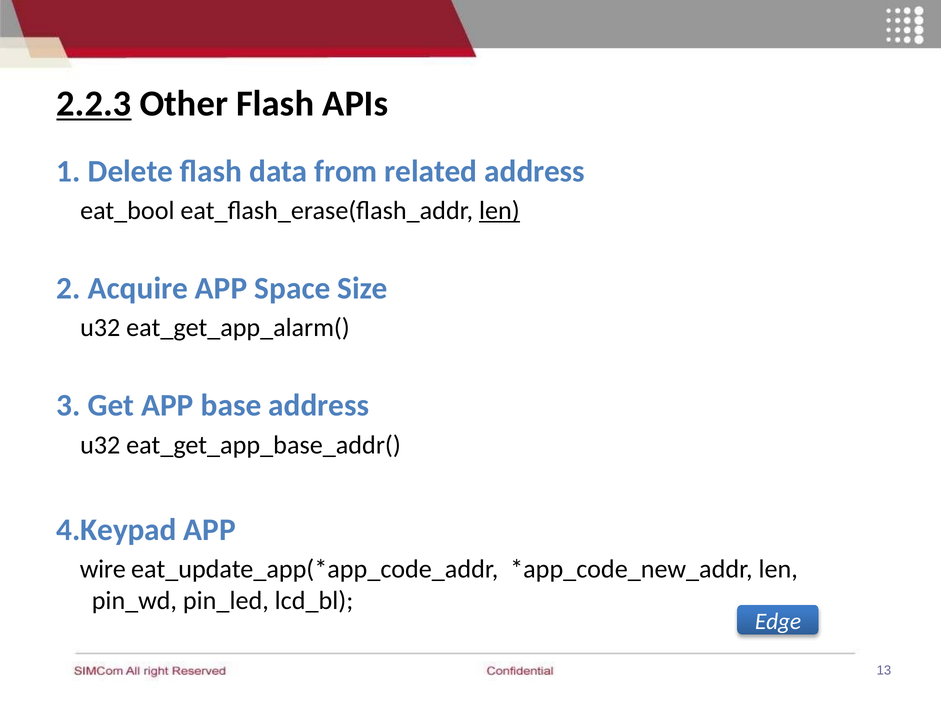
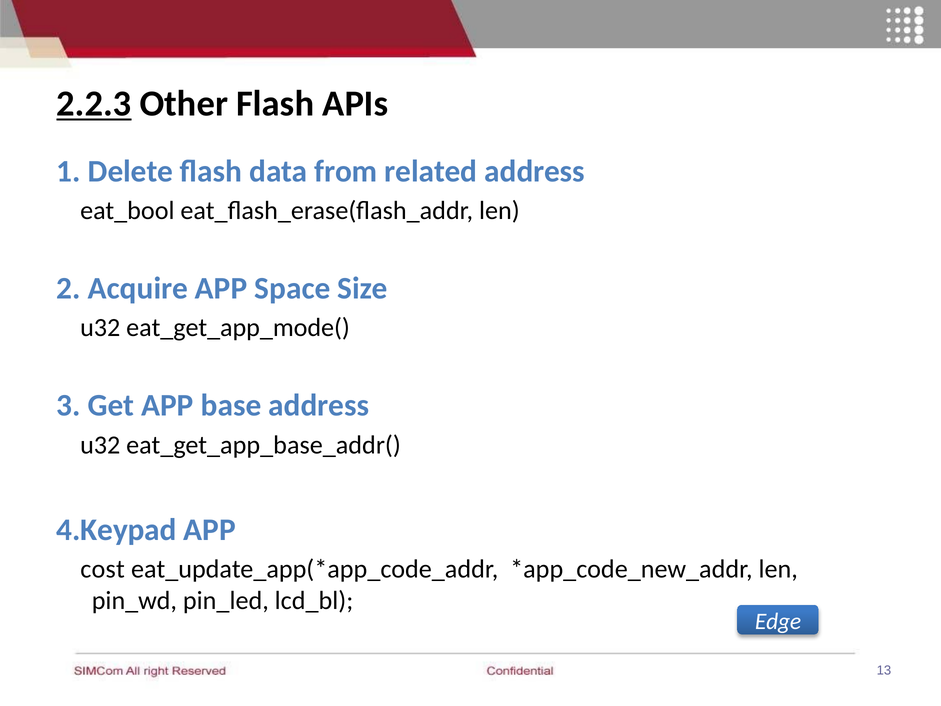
len underline: present -> none (499, 211)
eat_get_app_alarm(: eat_get_app_alarm( -> eat_get_app_mode( (238, 328)
wire: wire -> cost (103, 569)
